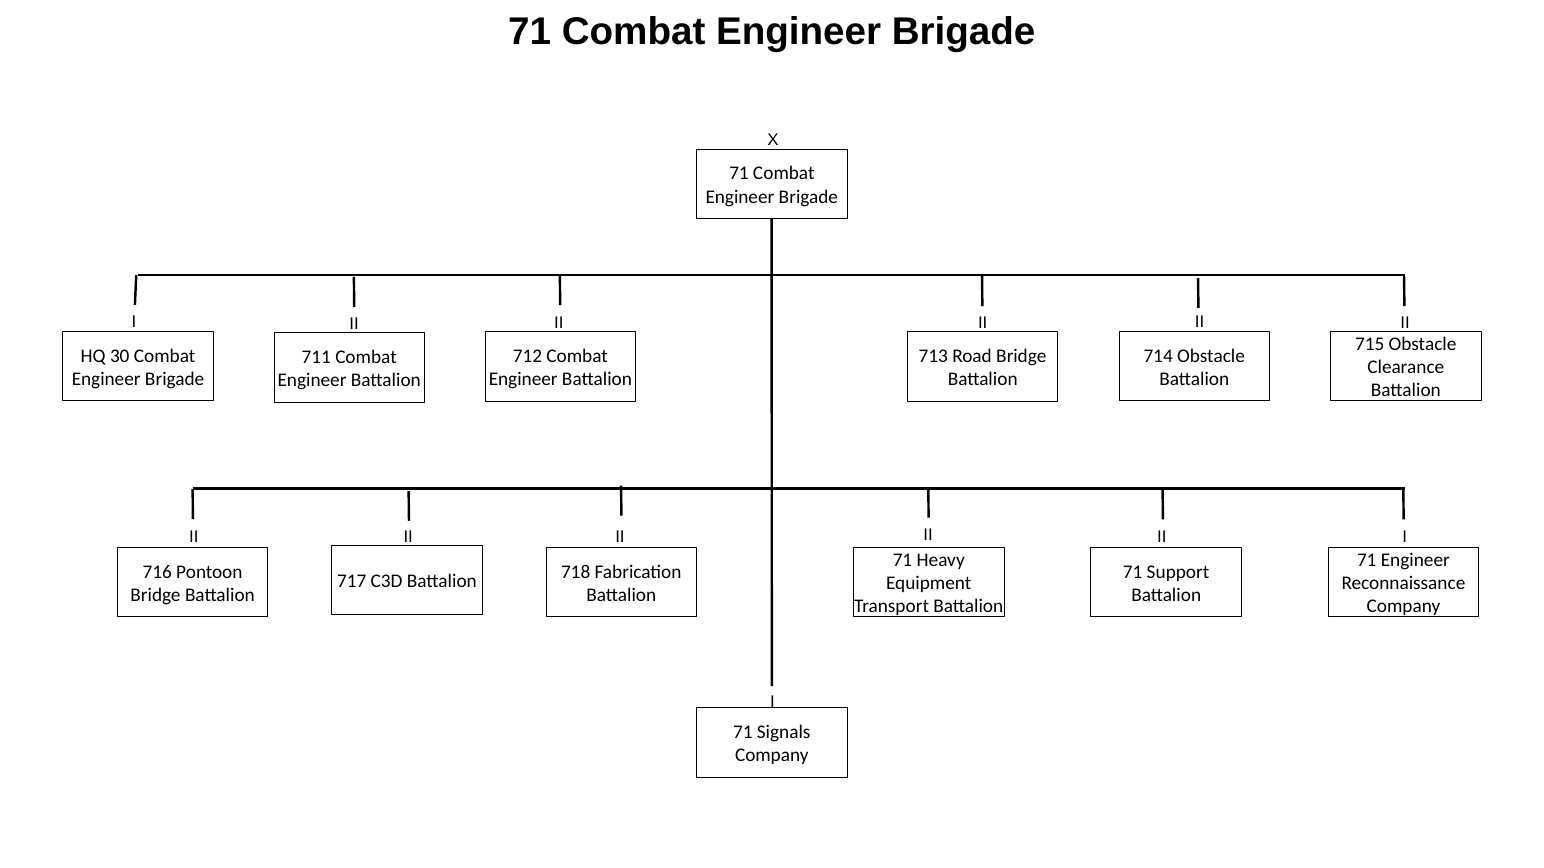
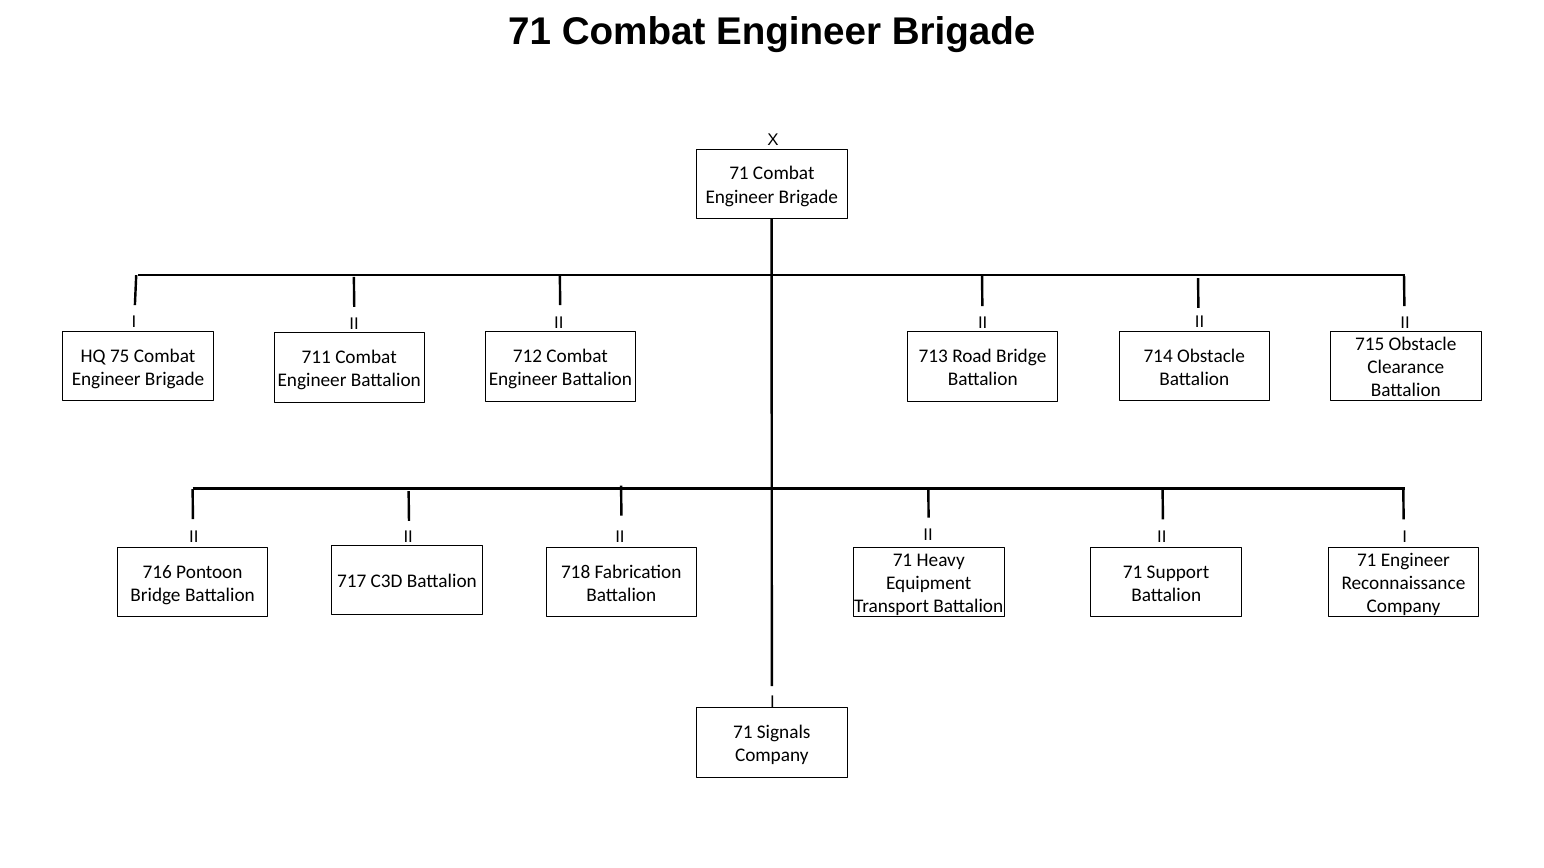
30: 30 -> 75 (120, 356)
